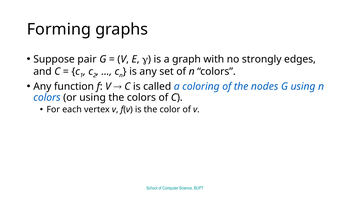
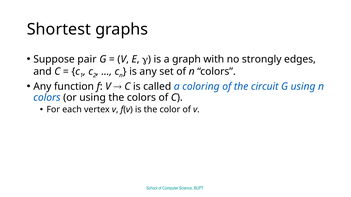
Forming: Forming -> Shortest (59, 29)
nodes: nodes -> circuit (265, 87)
